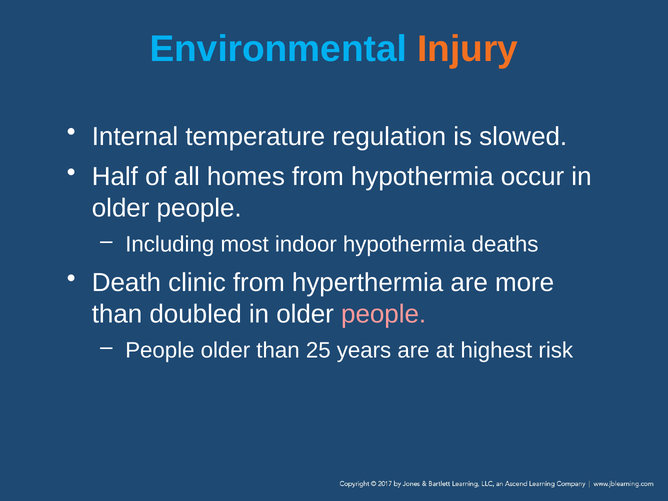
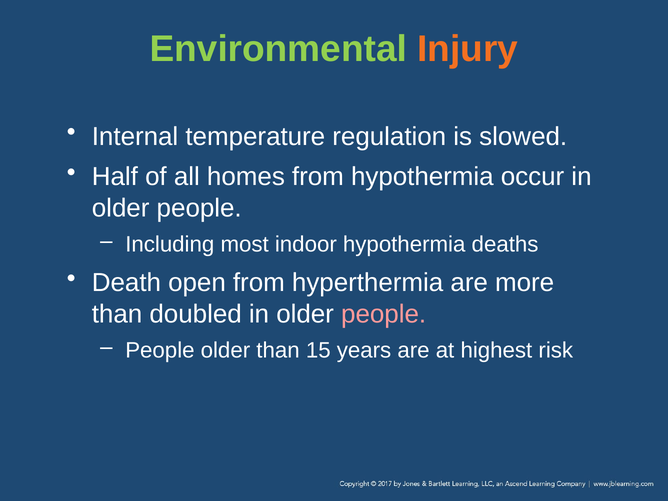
Environmental colour: light blue -> light green (278, 49)
clinic: clinic -> open (197, 283)
25: 25 -> 15 (318, 351)
